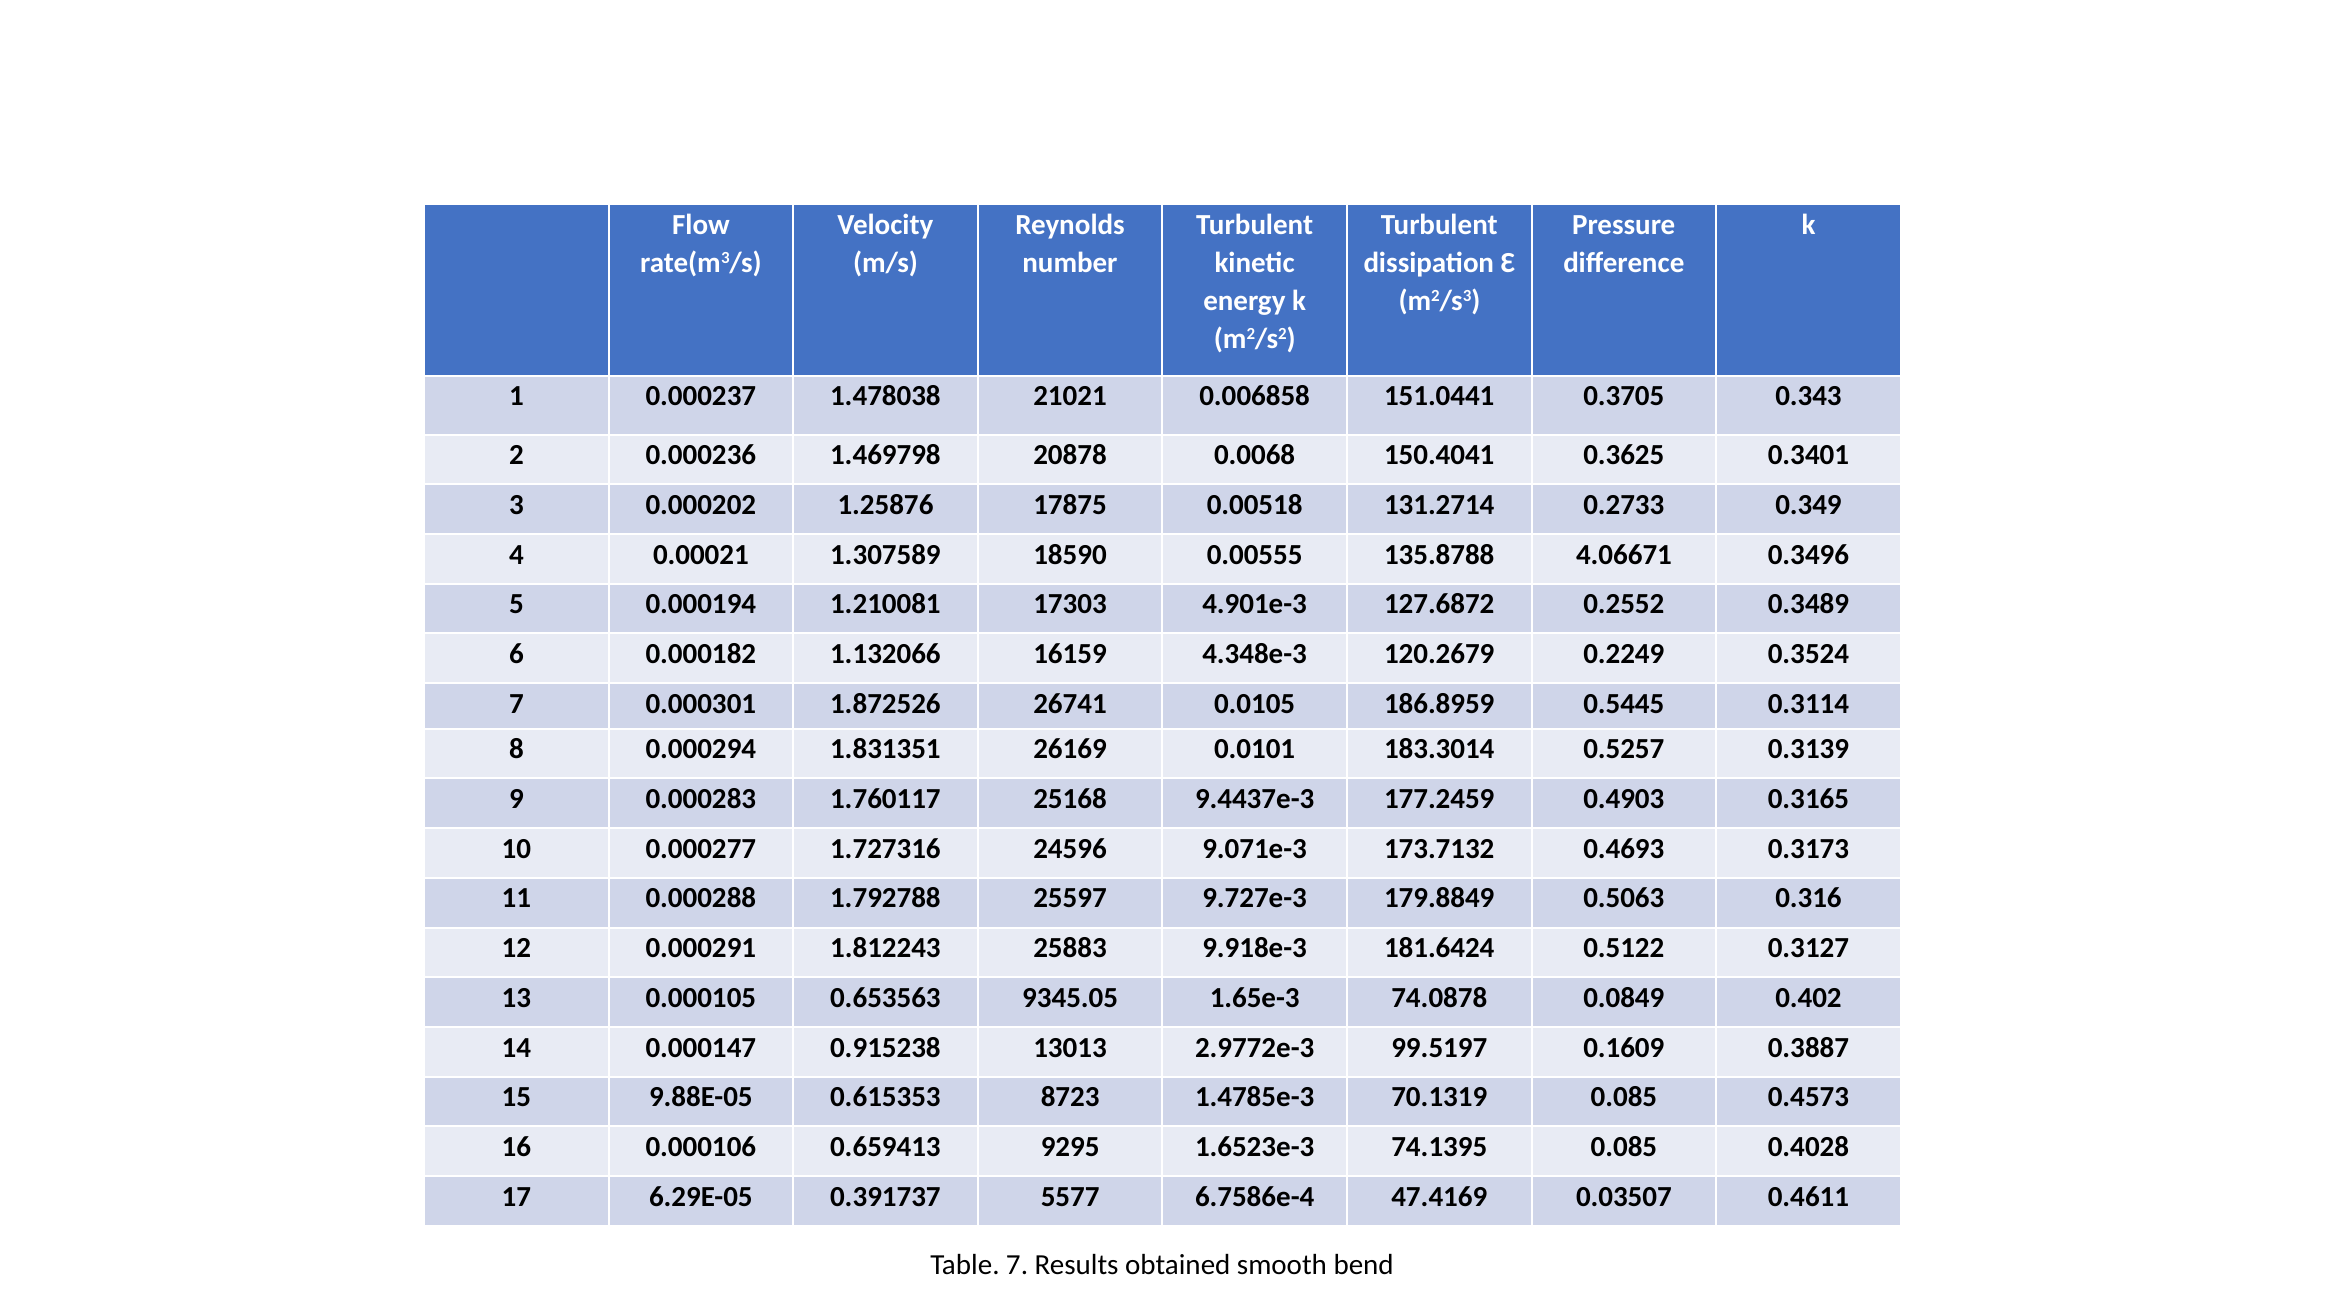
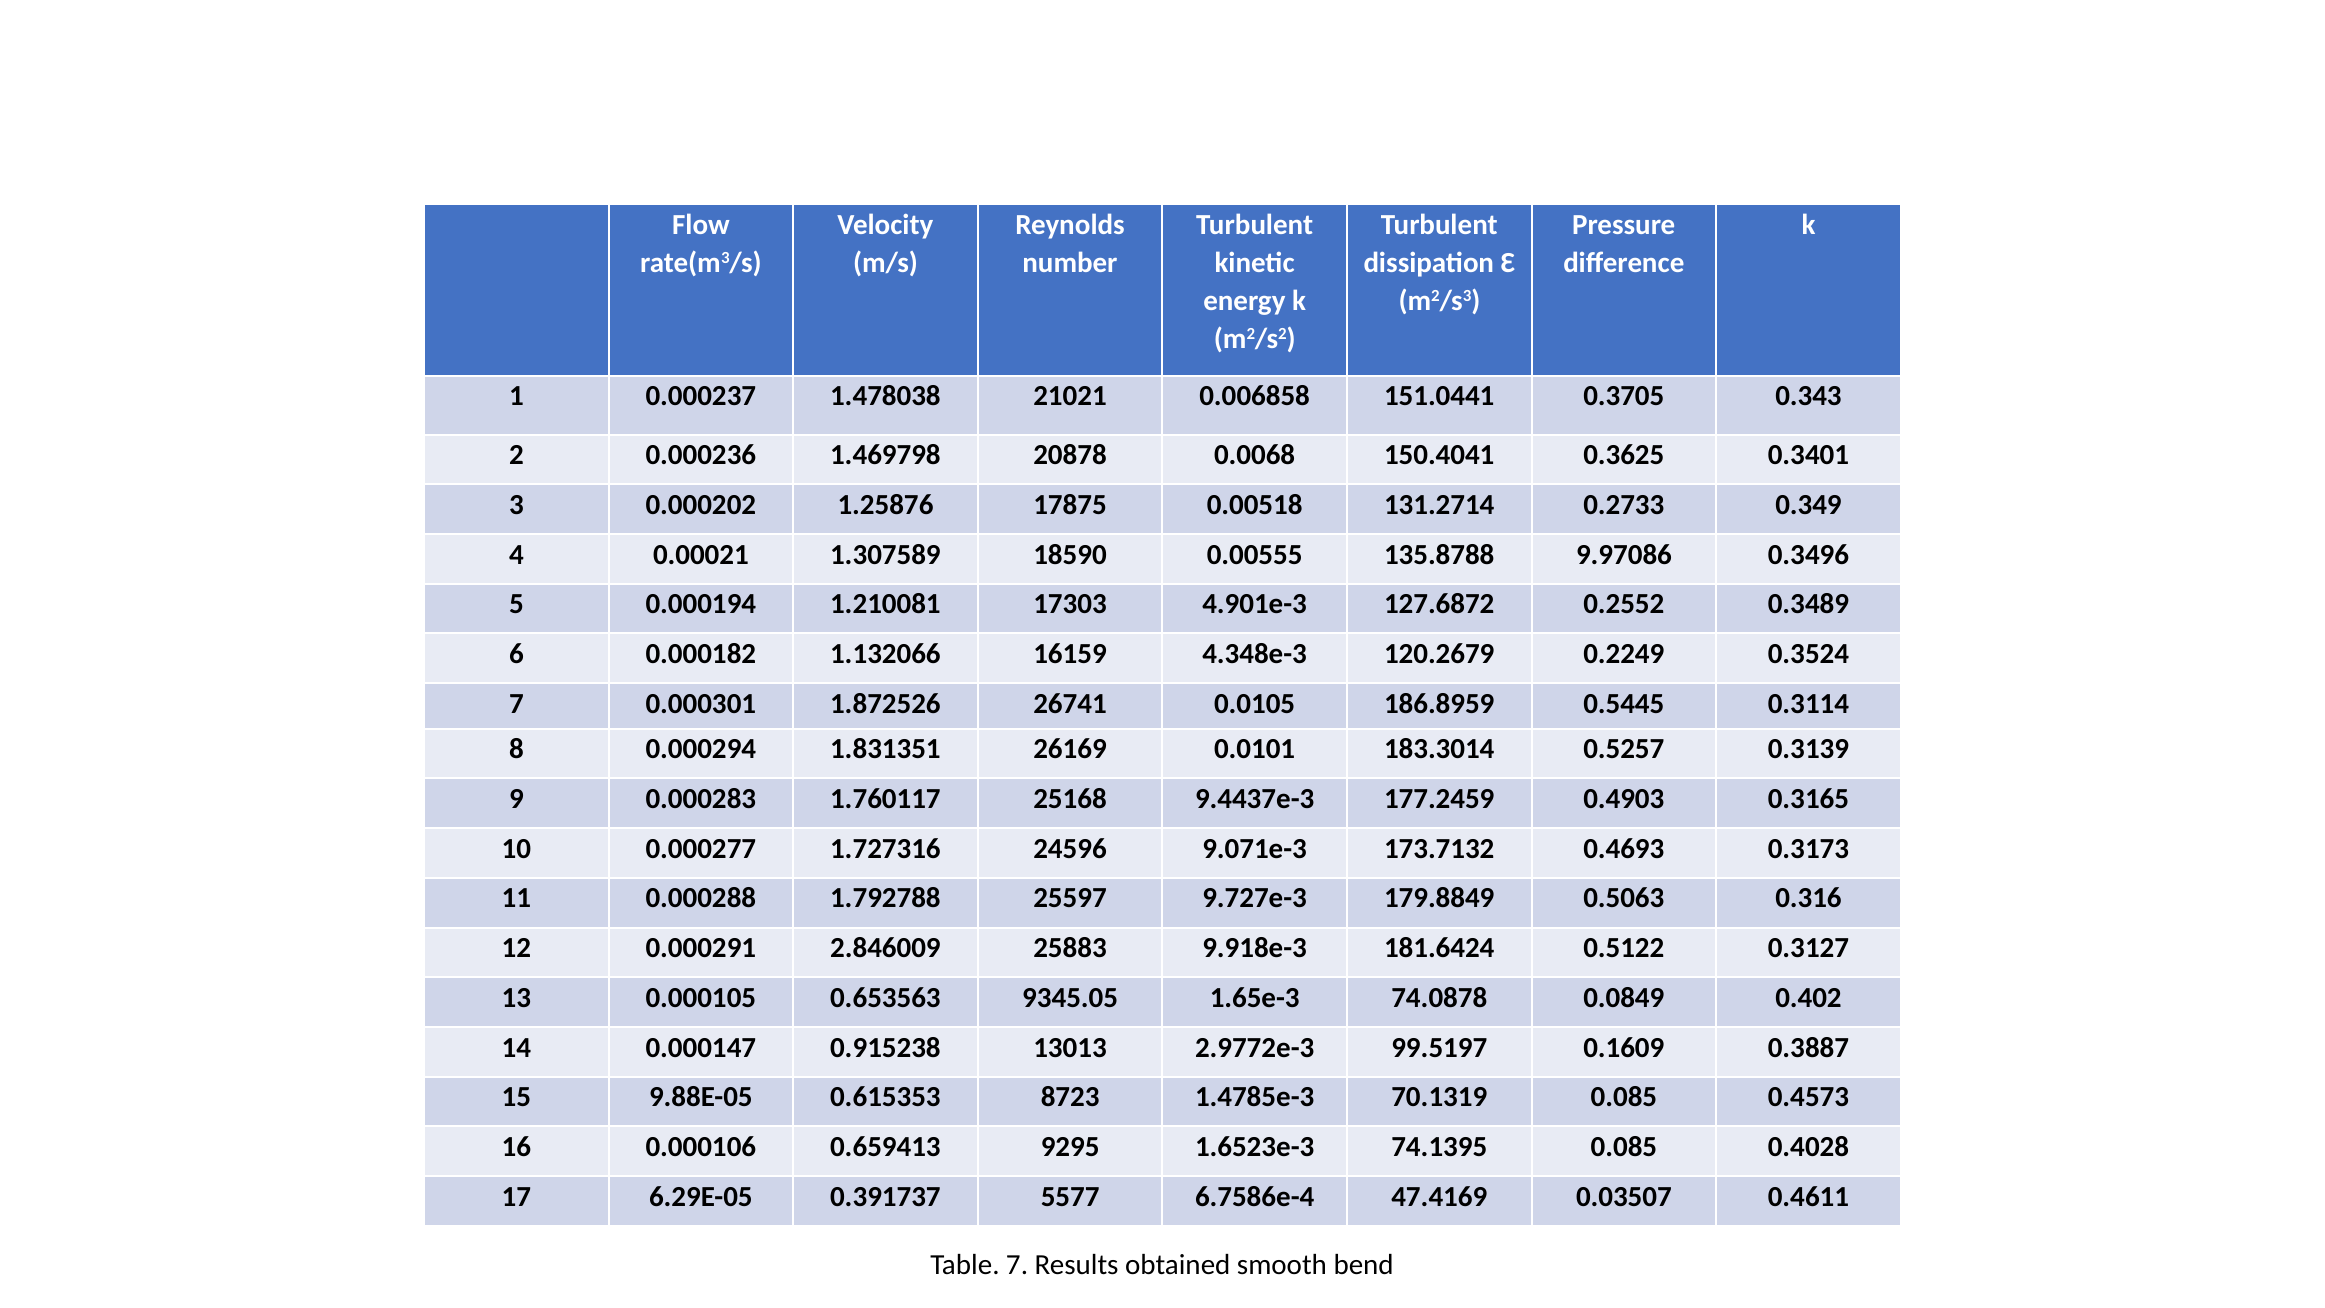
4.06671: 4.06671 -> 9.97086 (1624, 554)
1.812243: 1.812243 -> 2.846009 (885, 948)
